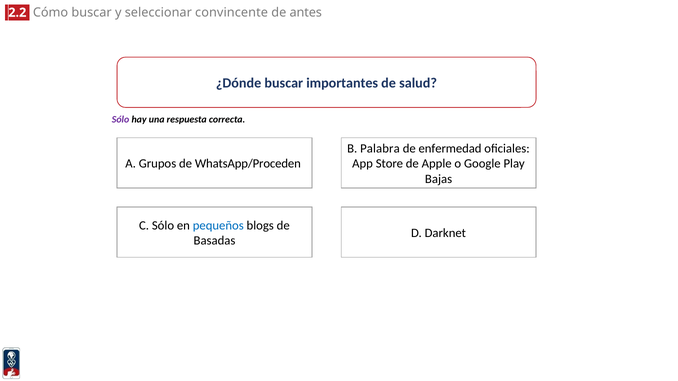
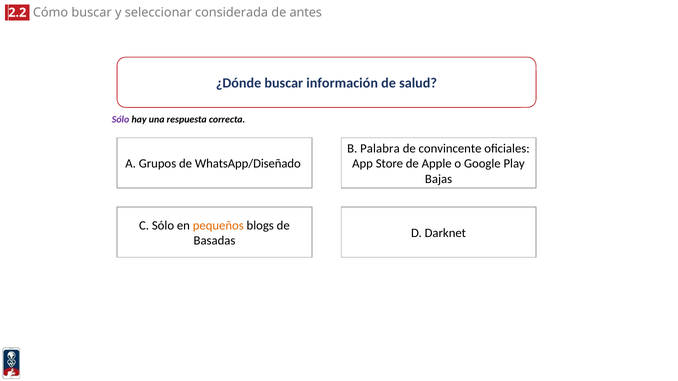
convincente: convincente -> considerada (232, 13)
importantes: importantes -> información (342, 83)
enfermedad: enfermedad -> convincente (450, 149)
WhatsApp/Proceden: WhatsApp/Proceden -> WhatsApp/Diseñado (248, 164)
pequeños colour: blue -> orange (218, 226)
